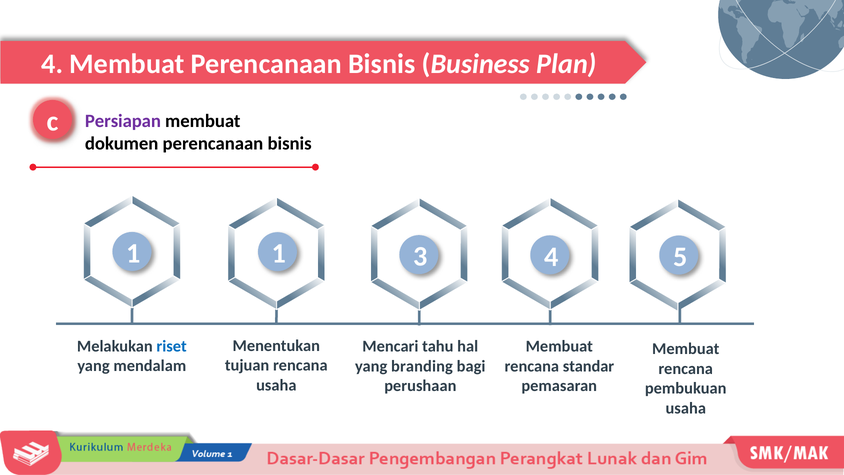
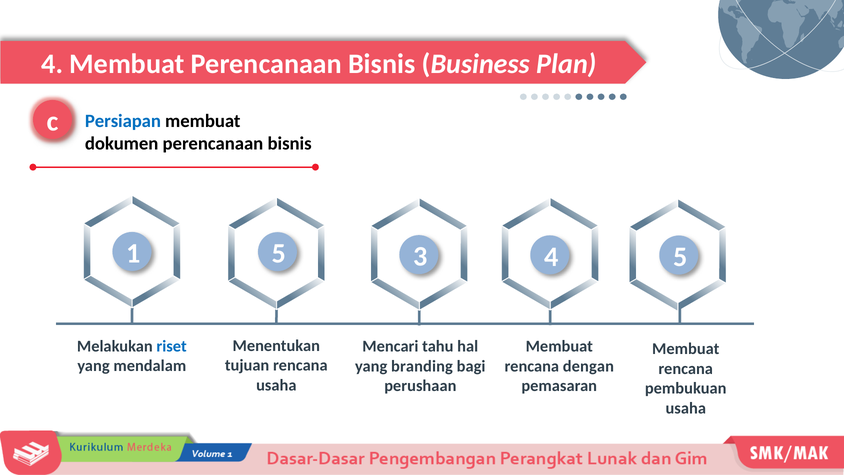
Persiapan colour: purple -> blue (123, 121)
1 1: 1 -> 5 (279, 253)
standar: standar -> dengan (588, 366)
